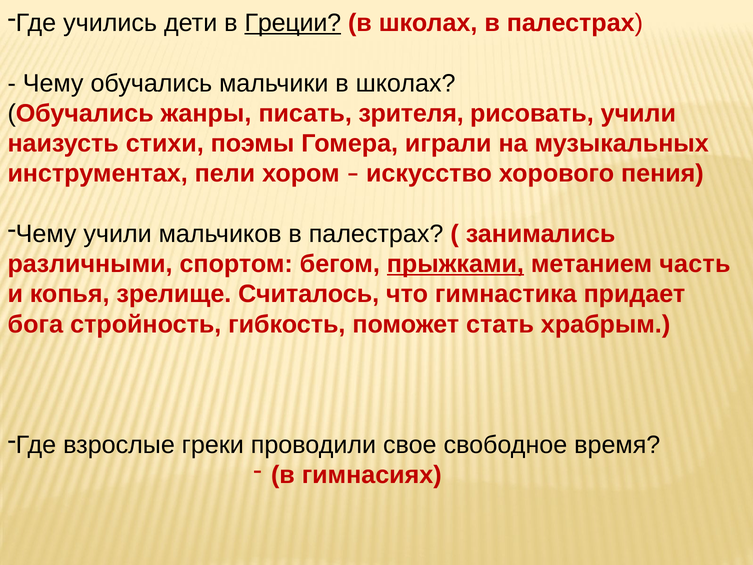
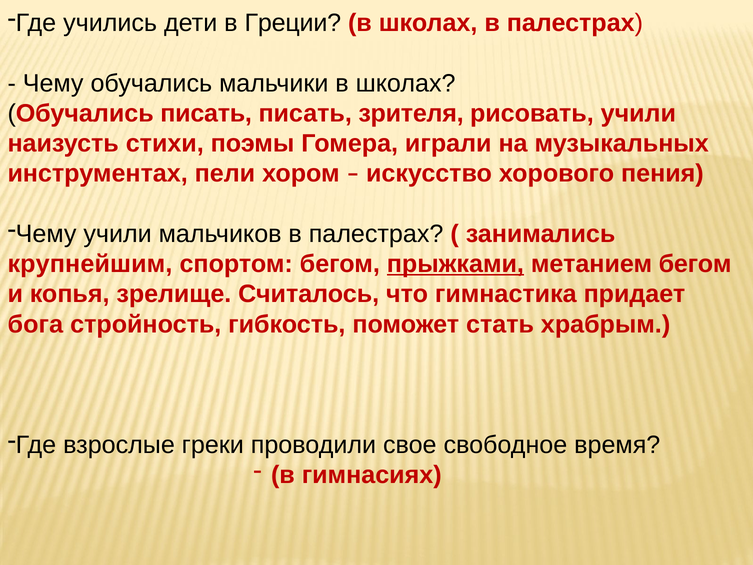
Греции underline: present -> none (293, 23)
Обучались жанры: жанры -> писать (206, 113)
различными: различными -> крупнейшим (90, 264)
метанием часть: часть -> бегом (695, 264)
